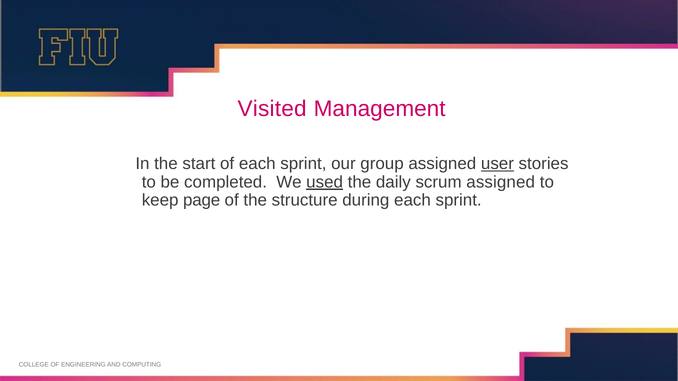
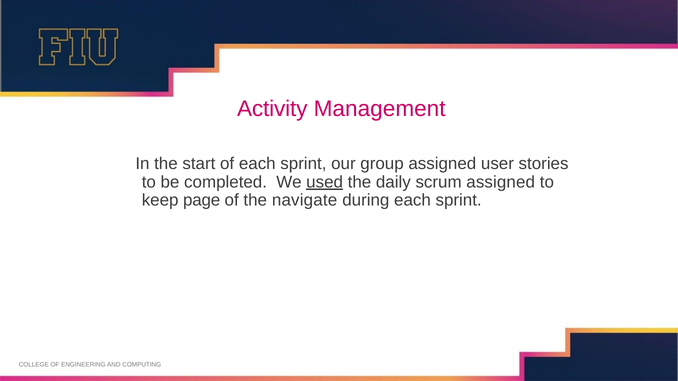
Visited: Visited -> Activity (272, 109)
user underline: present -> none (497, 164)
structure: structure -> navigate (305, 200)
